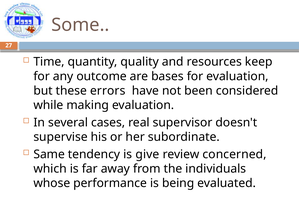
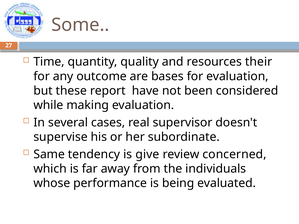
keep: keep -> their (259, 62)
errors: errors -> report (108, 91)
